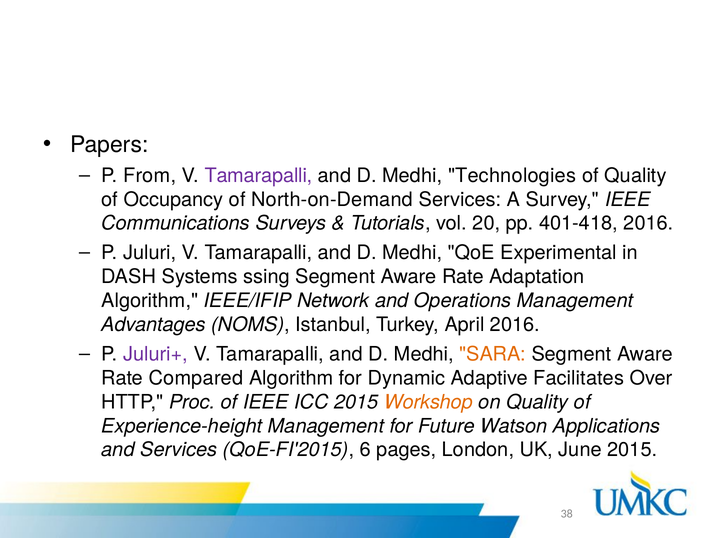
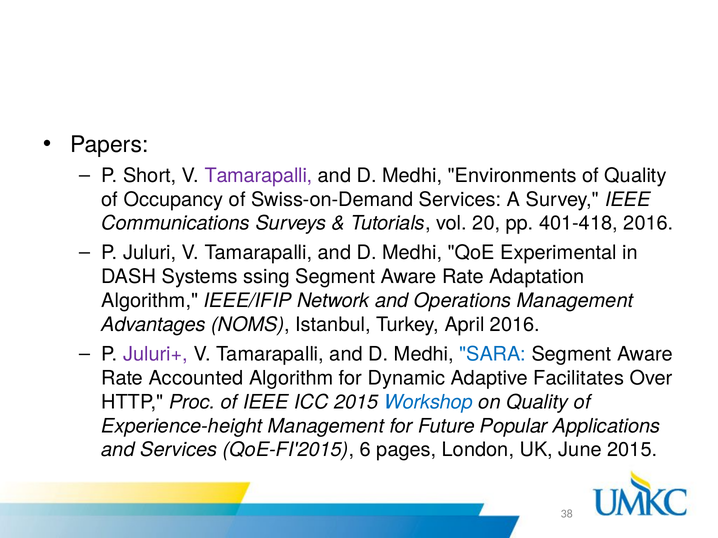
From: From -> Short (150, 176)
Technologies: Technologies -> Environments (512, 176)
North-on-Demand: North-on-Demand -> Swiss-on-Demand (332, 200)
SARA colour: orange -> blue (493, 355)
Compared: Compared -> Accounted (196, 378)
Workshop colour: orange -> blue (429, 402)
Watson: Watson -> Popular (514, 426)
